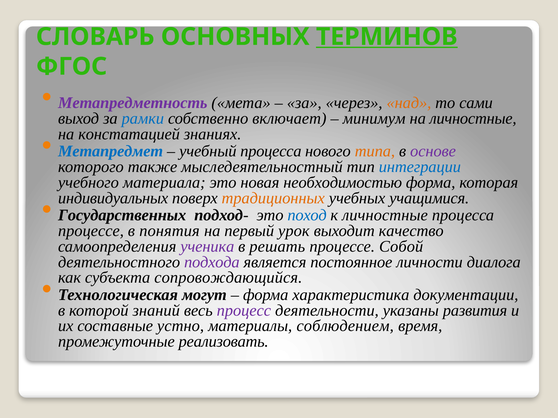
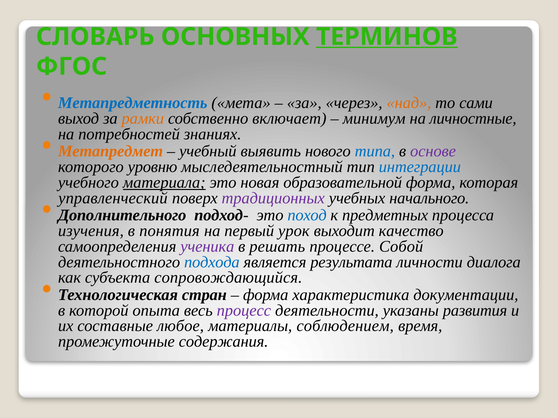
Метапредметность colour: purple -> blue (133, 103)
рамки colour: blue -> orange (143, 119)
констатацией: констатацией -> потребностей (129, 134)
Метапредмет colour: blue -> orange (111, 151)
учебный процесса: процесса -> выявить (271, 151)
типа colour: orange -> blue (375, 151)
также: также -> уровню (153, 167)
материала underline: none -> present (164, 183)
необходимостью: необходимостью -> образовательной (343, 183)
индивидуальных: индивидуальных -> управленческий (113, 198)
традиционных colour: orange -> purple (273, 198)
учащимися: учащимися -> начального (429, 198)
Государственных: Государственных -> Дополнительного (122, 215)
к личностные: личностные -> предметных (385, 215)
процессе: процессе -> изучения (91, 231)
подхода colour: purple -> blue (212, 262)
постоянное: постоянное -> результата (351, 262)
могут: могут -> стран (204, 295)
знаний: знаний -> опыта (156, 311)
устно: устно -> любое (181, 326)
реализовать: реализовать -> содержания (224, 342)
